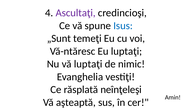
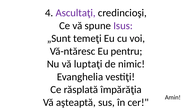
Isus colour: blue -> purple (123, 26)
Eu luptaţi: luptaţi -> pentru (127, 51)
neînţeleşi: neînţeleşi -> împărăţia (121, 90)
